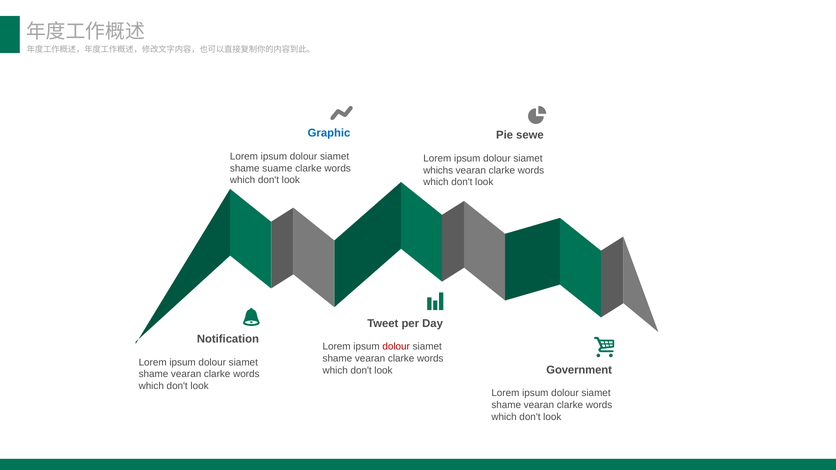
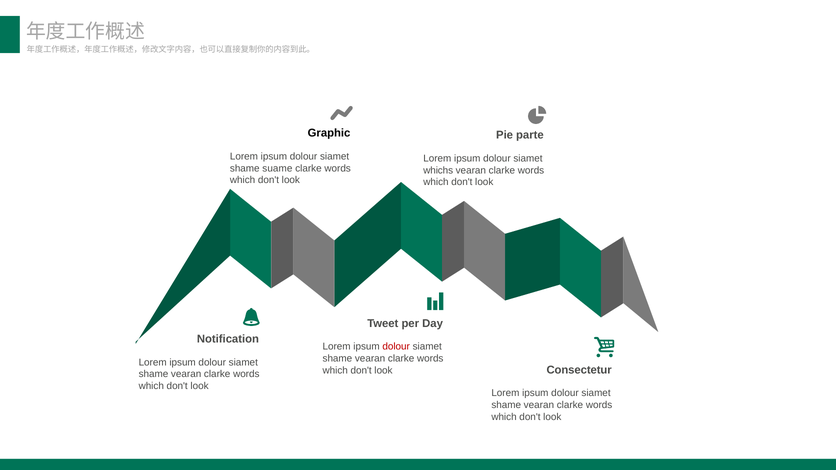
Graphic colour: blue -> black (329, 133)
sewe: sewe -> parte (530, 135)
Government: Government -> Consectetur (579, 370)
